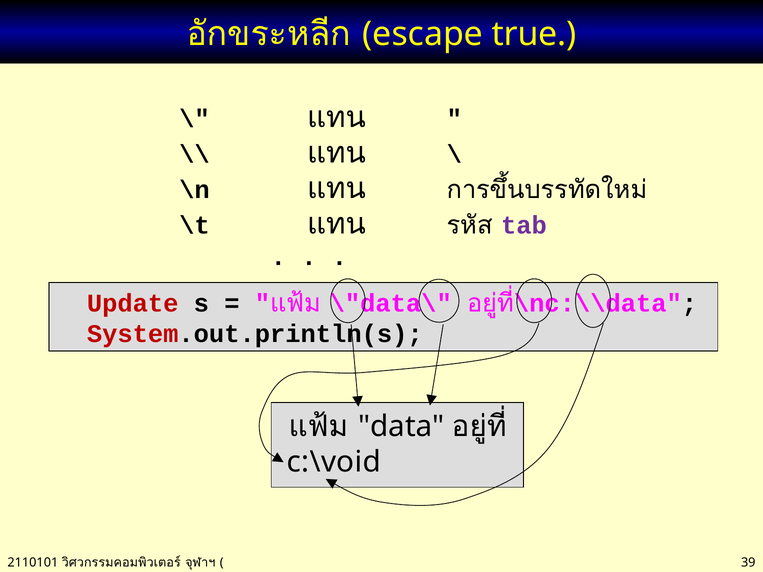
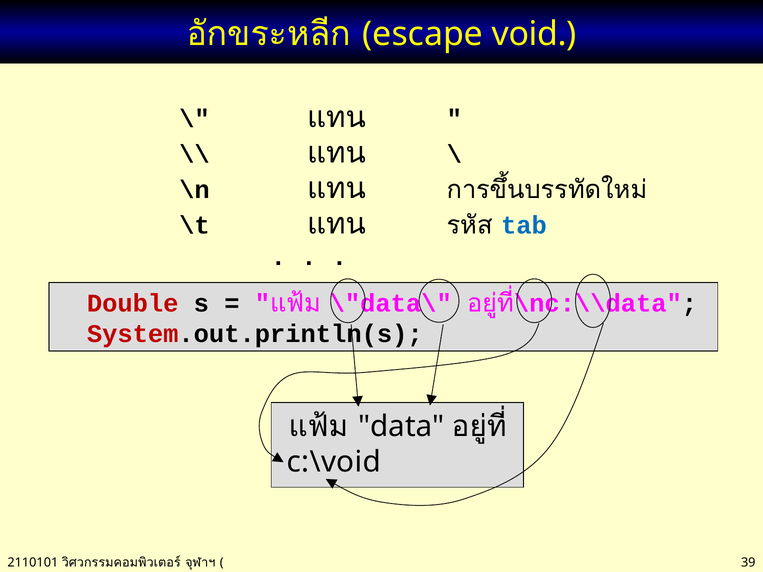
true: true -> void (534, 34)
tab colour: purple -> blue (524, 226)
Update: Update -> Double (133, 303)
